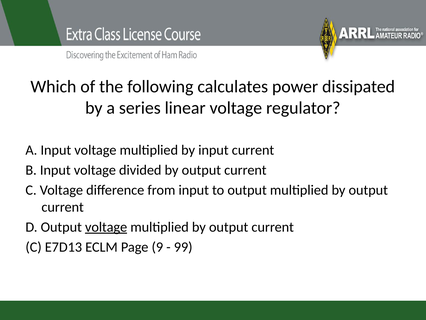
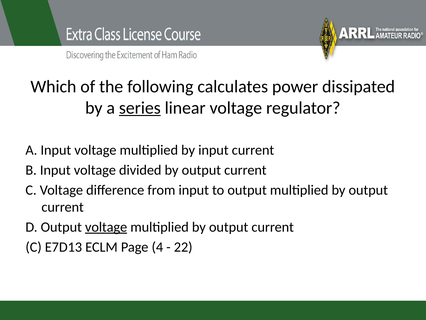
series underline: none -> present (140, 108)
9: 9 -> 4 (157, 247)
99: 99 -> 22 (183, 247)
